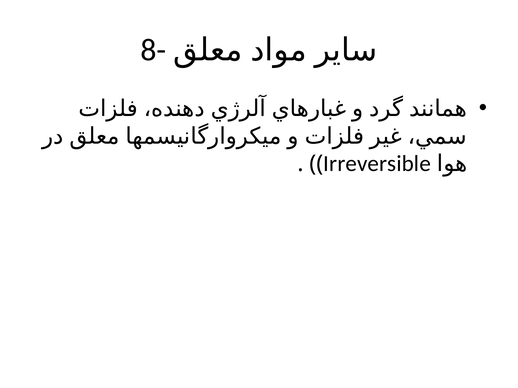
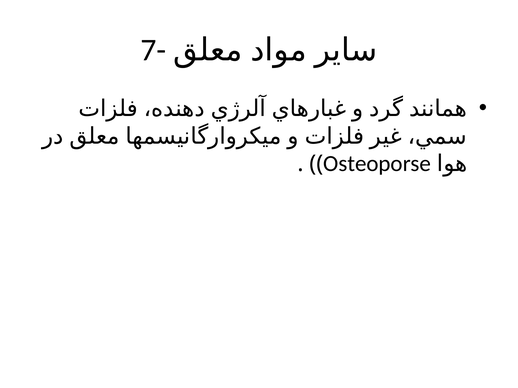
8-: 8- -> 7- (153, 50)
Irreversible: Irreversible -> Osteoporse (377, 164)
